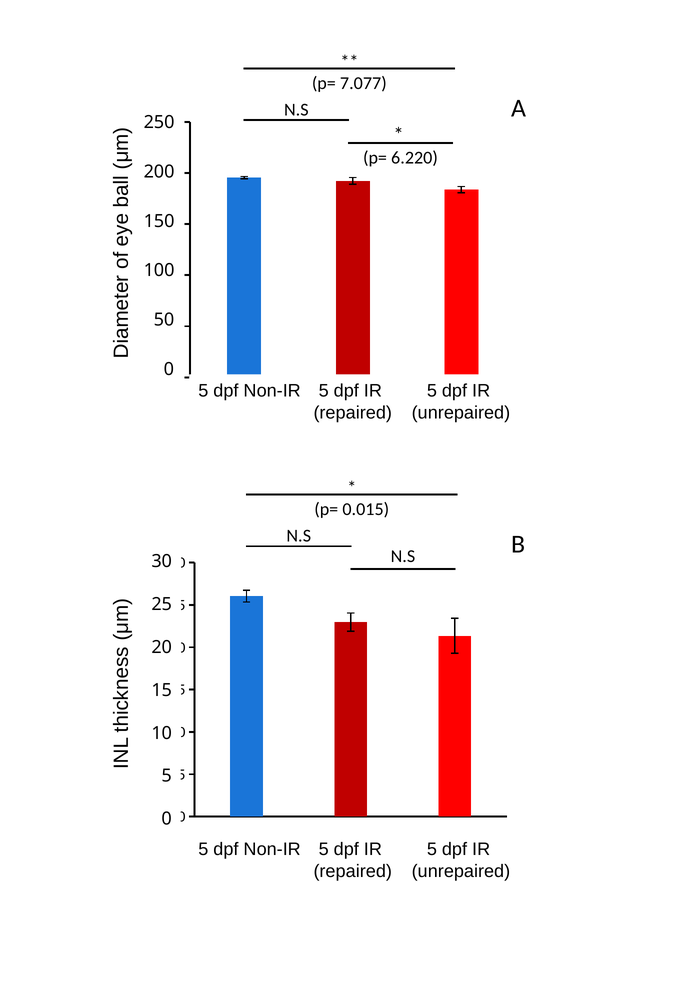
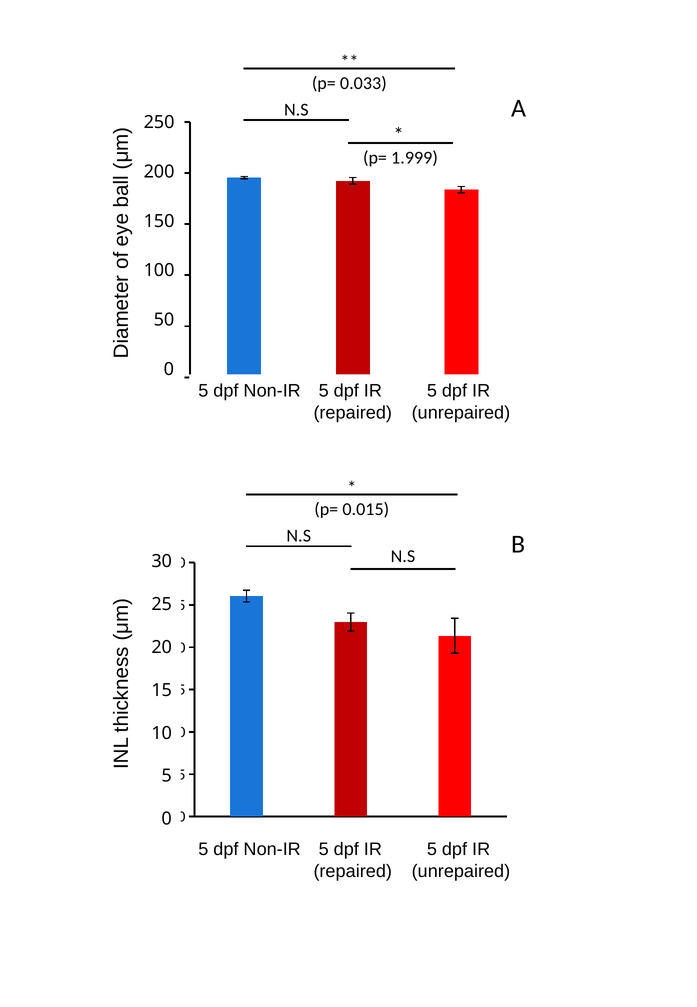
7.077: 7.077 -> 0.033 (363, 83)
6.220: 6.220 -> 1.999 (415, 158)
